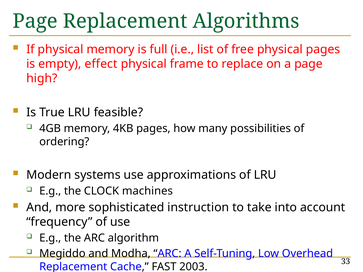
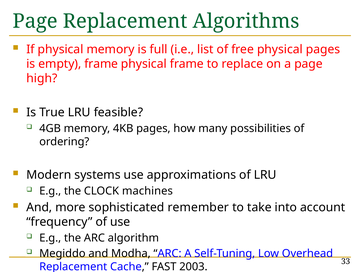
empty effect: effect -> frame (101, 64)
instruction: instruction -> remember (198, 208)
